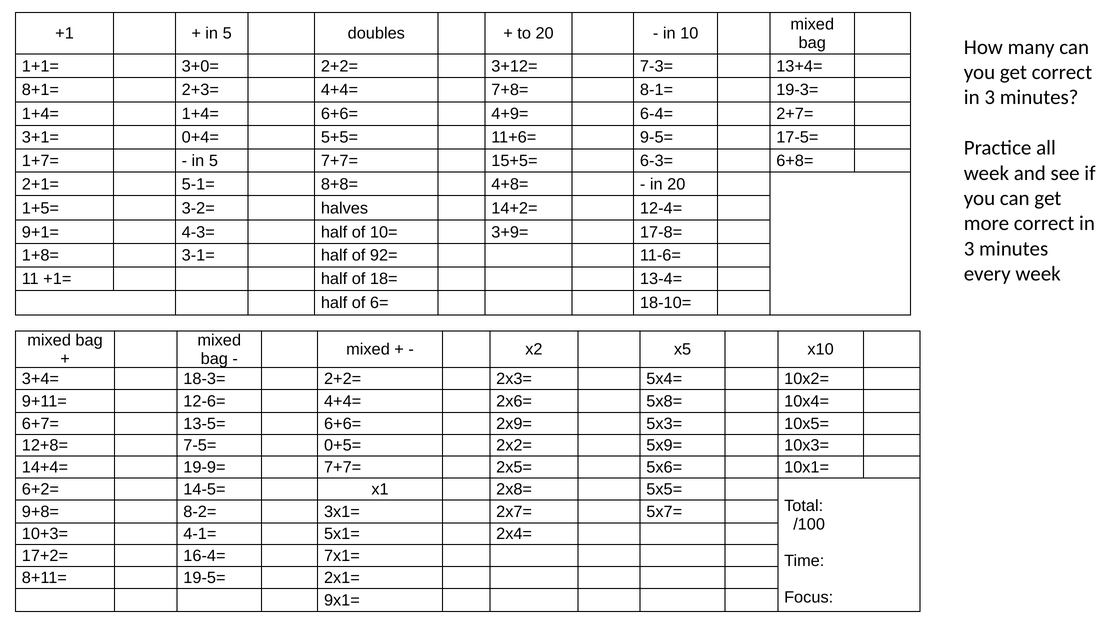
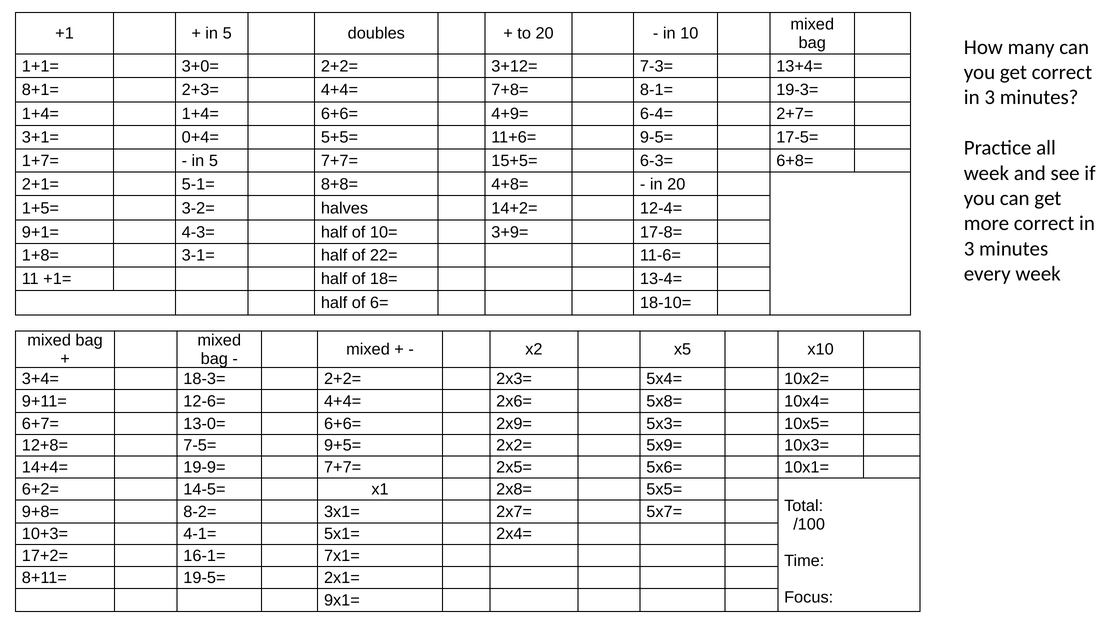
92=: 92= -> 22= (384, 256)
13-5=: 13-5= -> 13-0= (204, 424)
0+5=: 0+5= -> 9+5= (343, 445)
16-4=: 16-4= -> 16-1= (204, 556)
